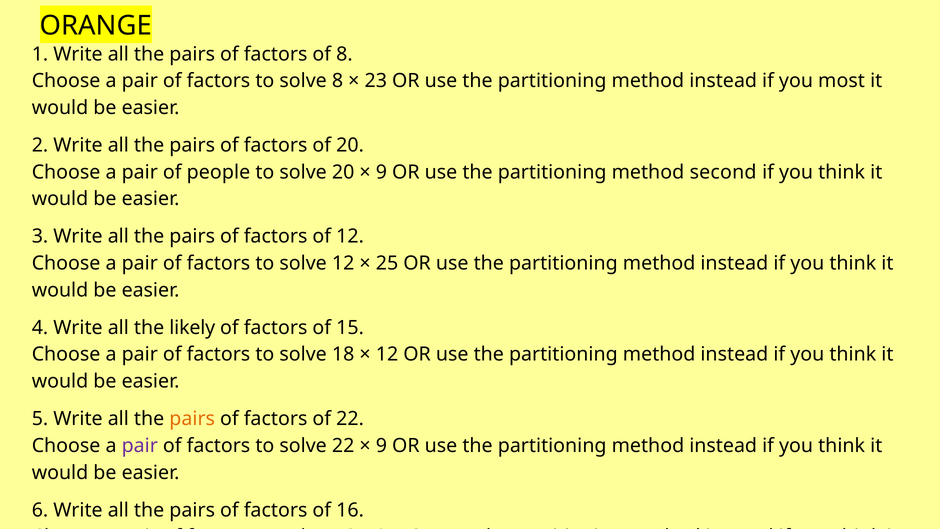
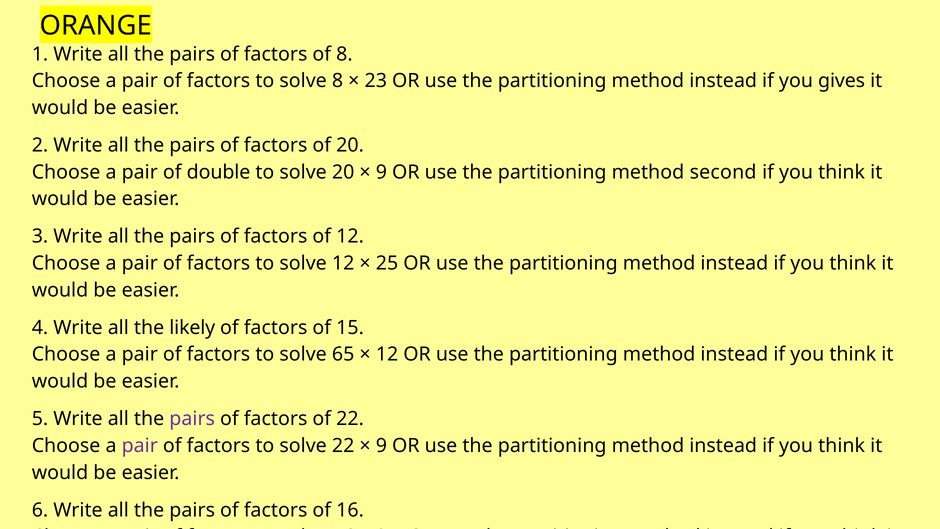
most: most -> gives (842, 81)
people: people -> double (219, 172)
18: 18 -> 65 (343, 354)
pairs colour: orange -> purple (192, 419)
